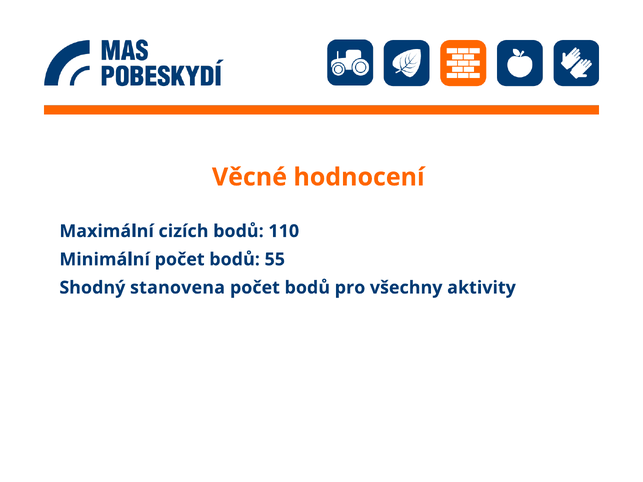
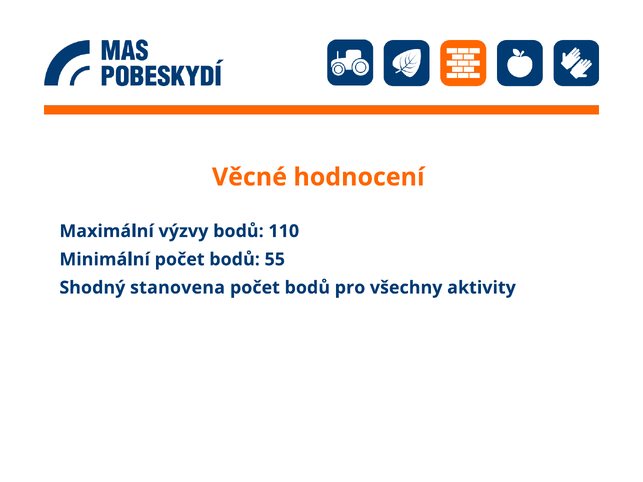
cizích: cizích -> výzvy (183, 231)
